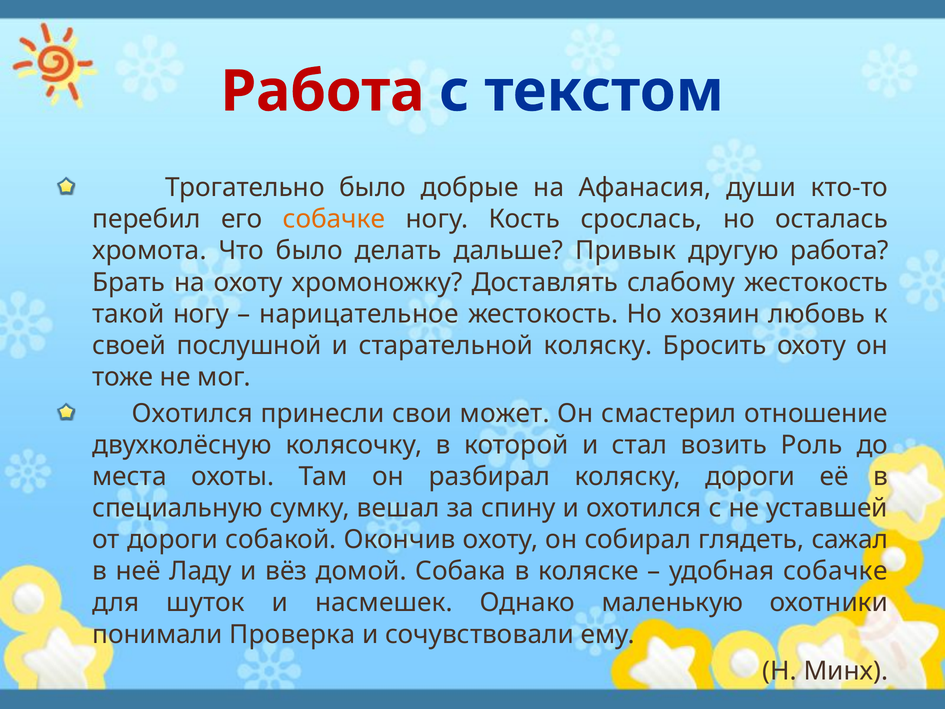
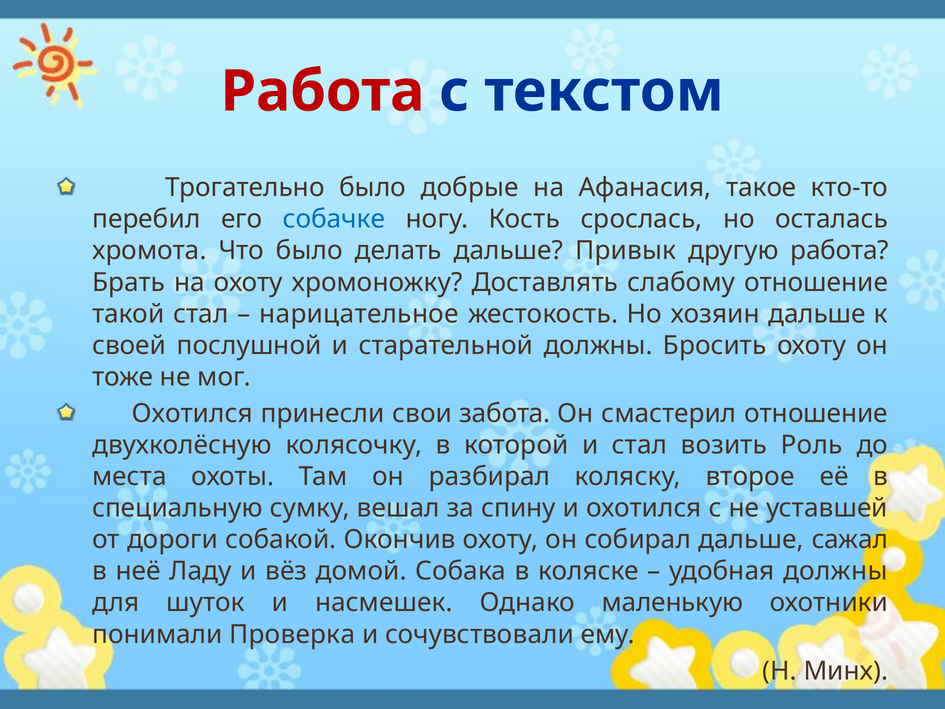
души: души -> такое (761, 188)
собачке colour: orange -> blue (334, 219)
слабому жестокость: жестокость -> отношение (816, 282)
такой ногу: ногу -> стал (201, 314)
хозяин любовь: любовь -> дальше (817, 314)
старательной коляску: коляску -> должны (598, 345)
может: может -> забота (505, 414)
коляску дороги: дороги -> второе (750, 477)
собирал глядеть: глядеть -> дальше (751, 540)
удобная собачке: собачке -> должны (835, 571)
